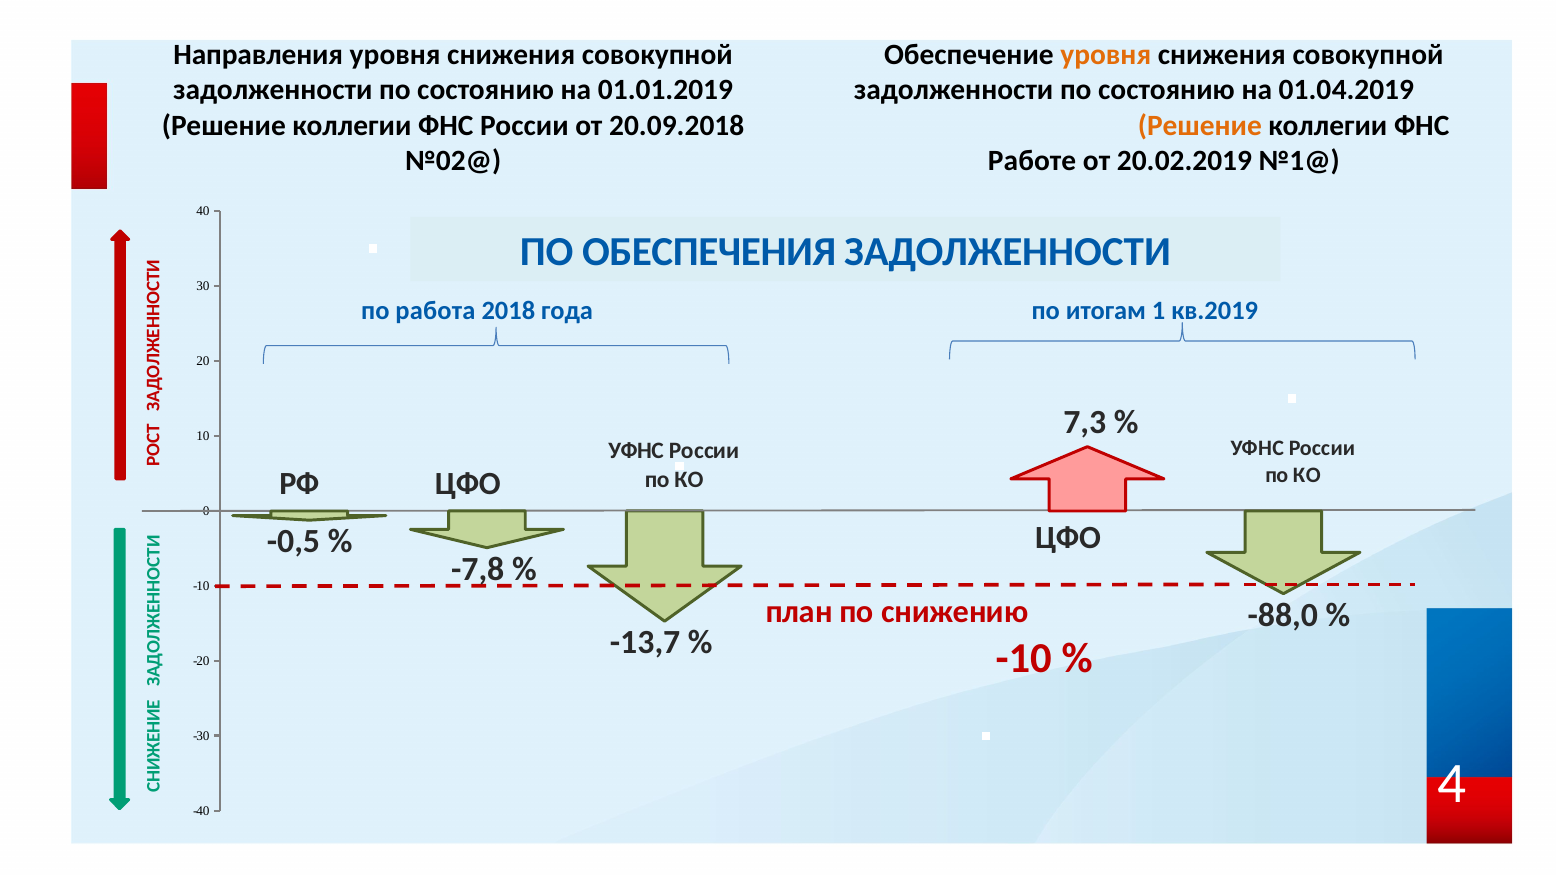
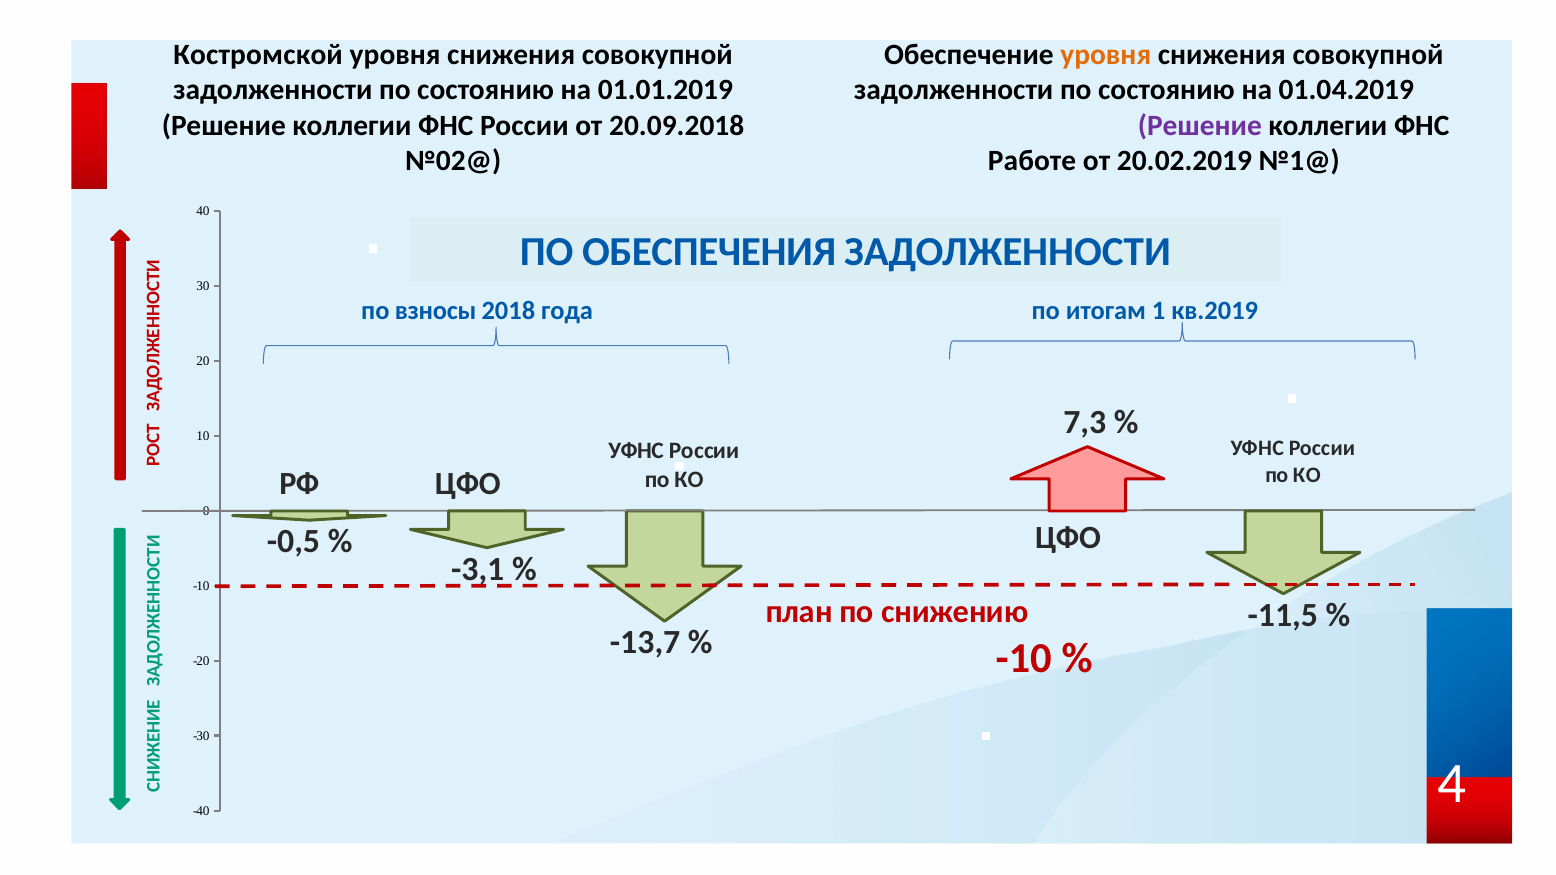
Направления: Направления -> Костромской (258, 55)
Решение colour: orange -> purple (1200, 126)
работа: работа -> взносы (436, 311)
-7,8: -7,8 -> -3,1 (478, 569)
-88,0: -88,0 -> -11,5 (1283, 615)
